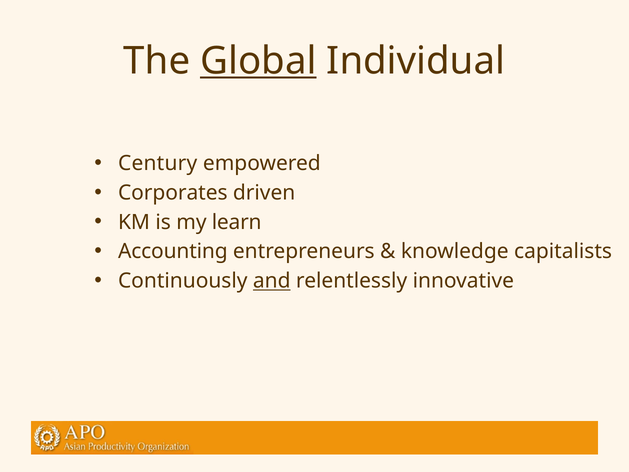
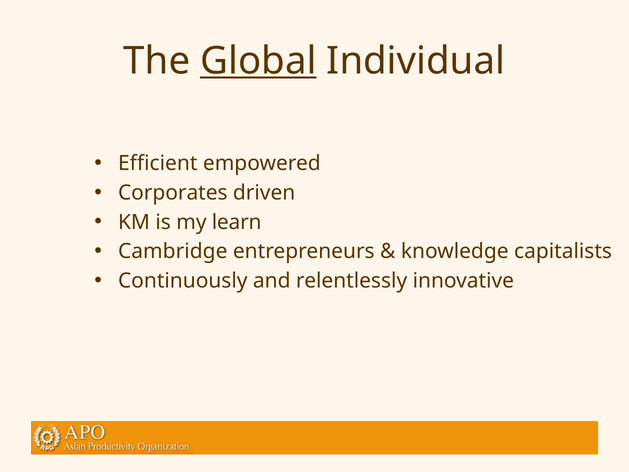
Century: Century -> Efficient (158, 163)
Accounting: Accounting -> Cambridge (173, 251)
and underline: present -> none (272, 281)
